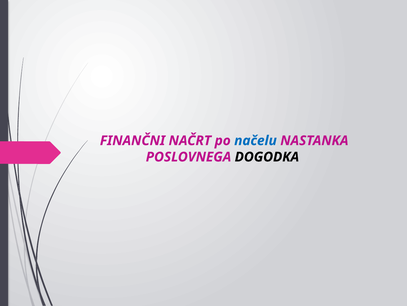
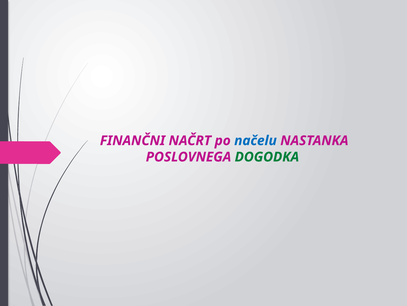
DOGODKA colour: black -> green (267, 157)
